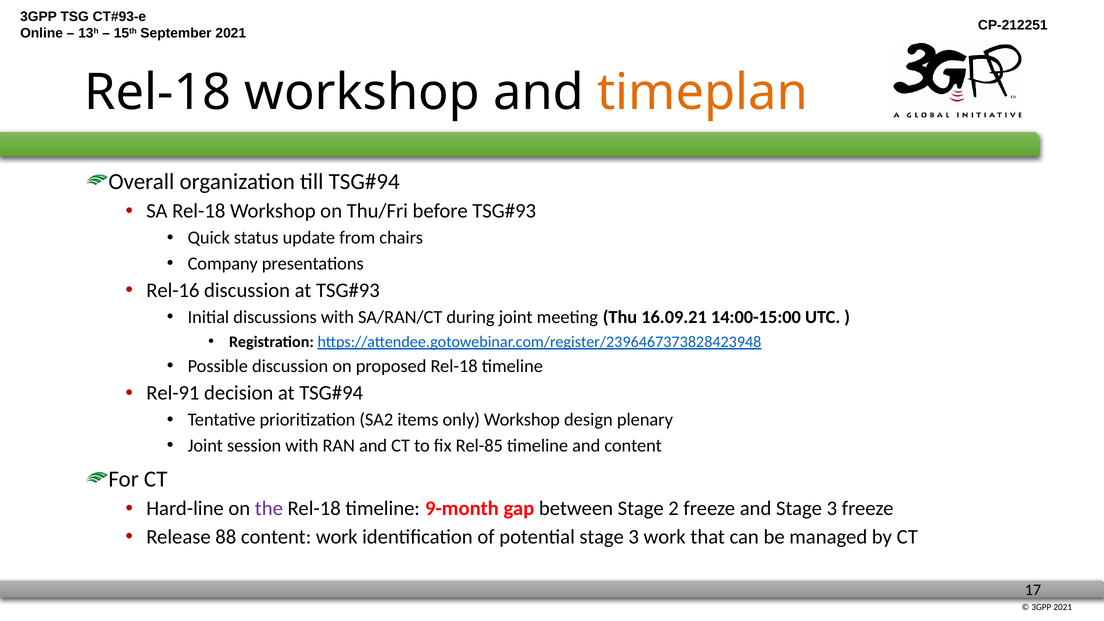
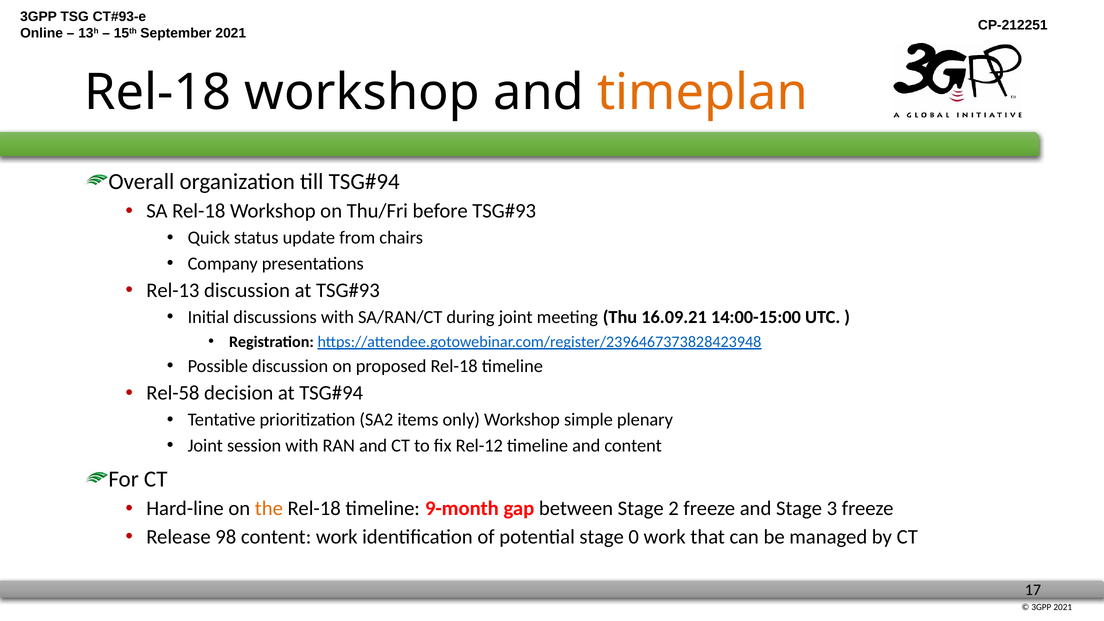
Rel-16: Rel-16 -> Rel-13 (173, 290)
Rel-91: Rel-91 -> Rel-58 (173, 393)
design: design -> simple (588, 420)
Rel-85: Rel-85 -> Rel-12 (479, 445)
the colour: purple -> orange (269, 509)
88: 88 -> 98 (226, 537)
potential stage 3: 3 -> 0 (634, 537)
